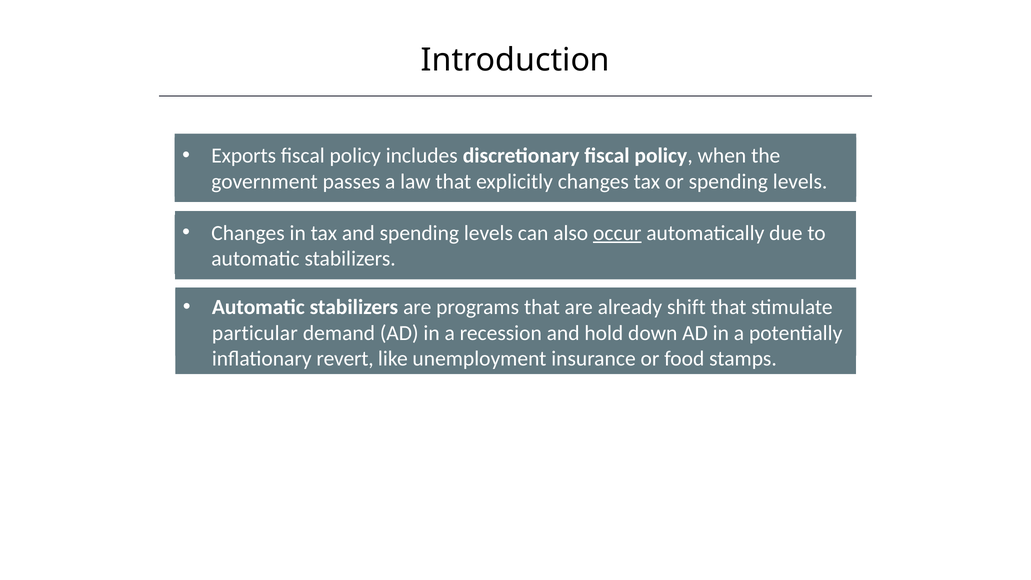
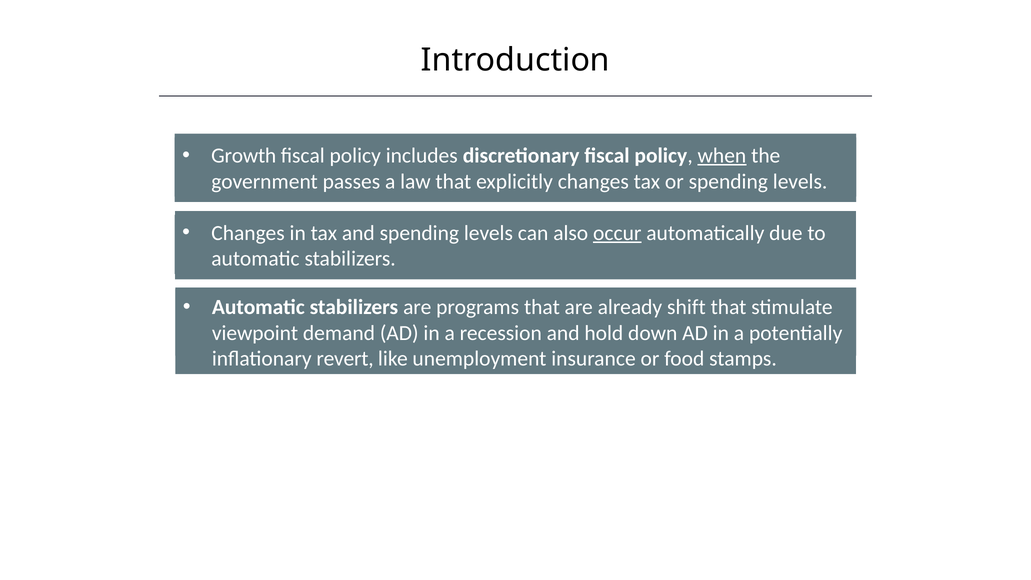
Exports: Exports -> Growth (244, 156)
when underline: none -> present (722, 156)
particular: particular -> viewpoint (255, 333)
